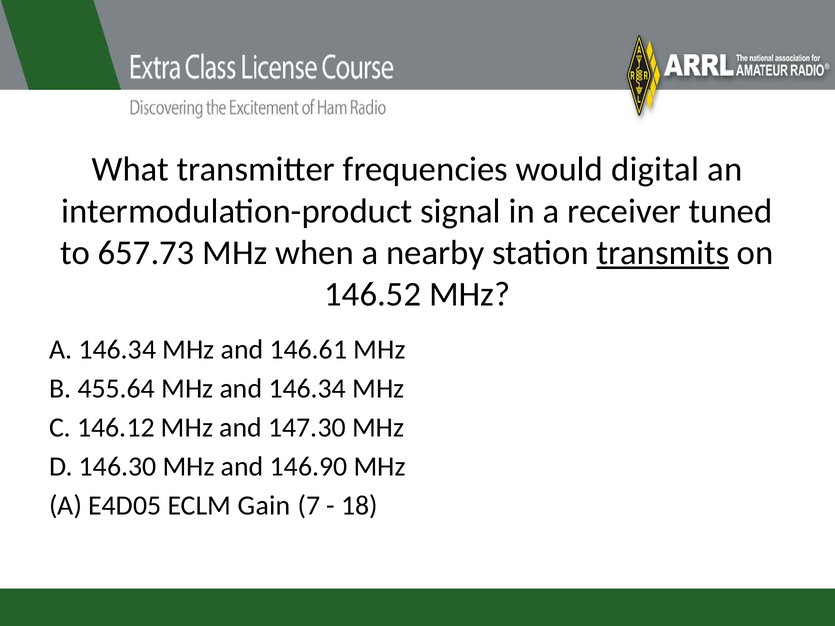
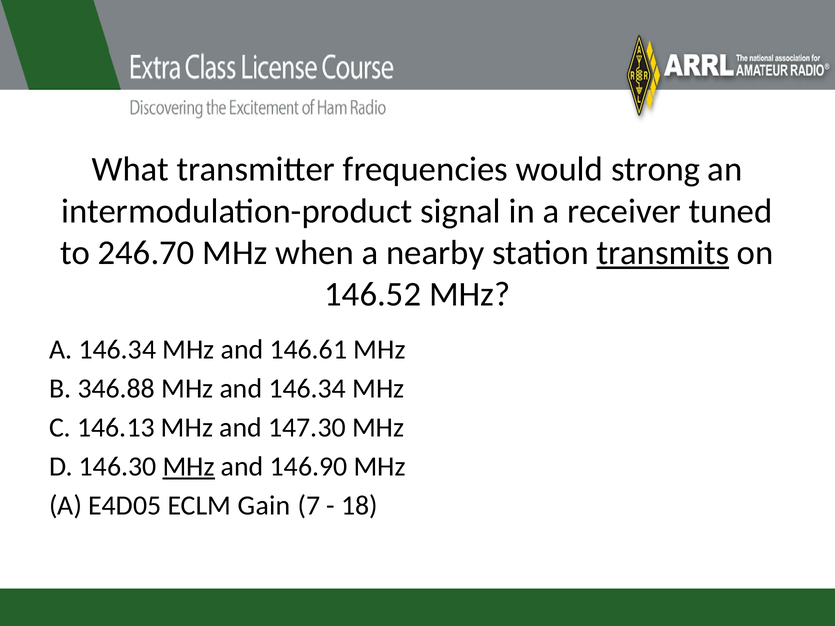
digital: digital -> strong (655, 169)
657.73: 657.73 -> 246.70 (146, 253)
455.64: 455.64 -> 346.88 (116, 389)
146.12: 146.12 -> 146.13 (116, 428)
MHz underline: none -> present (189, 467)
